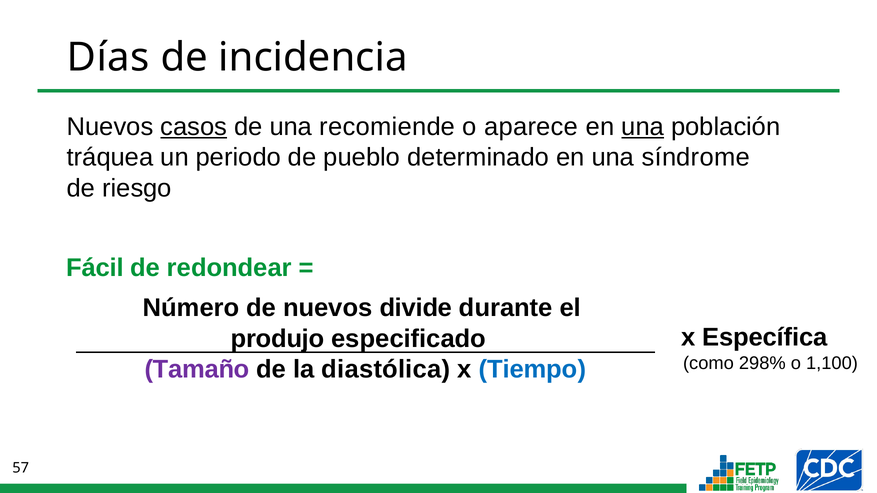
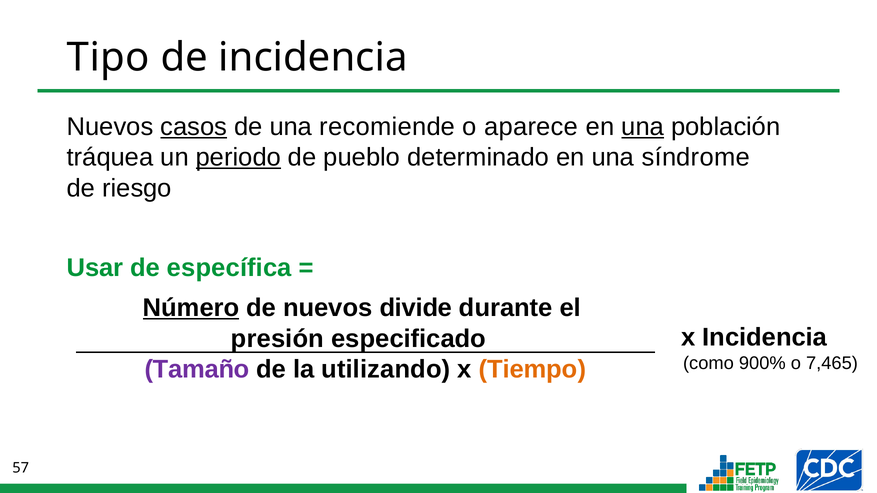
Días: Días -> Tipo (108, 58)
periodo underline: none -> present (238, 157)
Fácil: Fácil -> Usar (95, 268)
redondear: redondear -> específica (229, 268)
Número underline: none -> present (191, 308)
x Específica: Específica -> Incidencia (765, 338)
produjo: produjo -> presión (277, 339)
298%: 298% -> 900% (762, 364)
1,100: 1,100 -> 7,465 (832, 364)
diastólica: diastólica -> utilizando (386, 370)
Tiempo colour: blue -> orange (532, 370)
